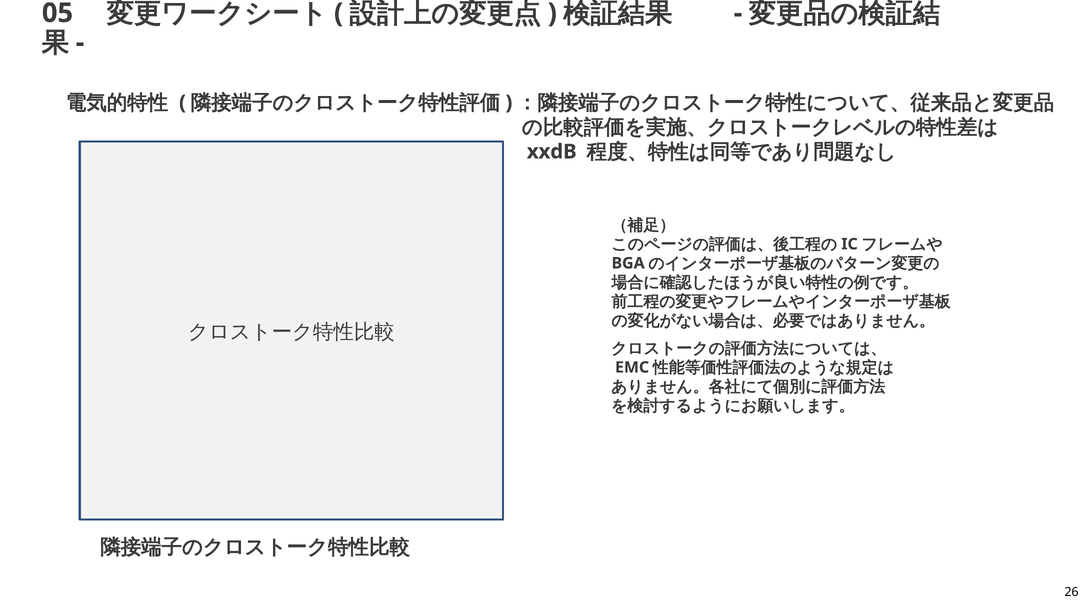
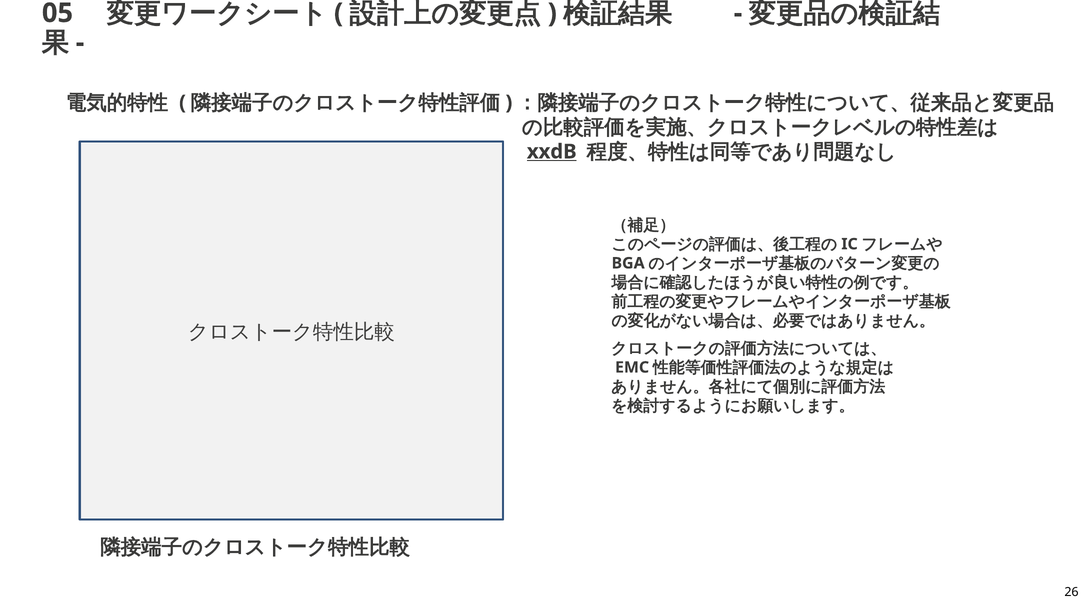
xxdB underline: none -> present (552, 152)
